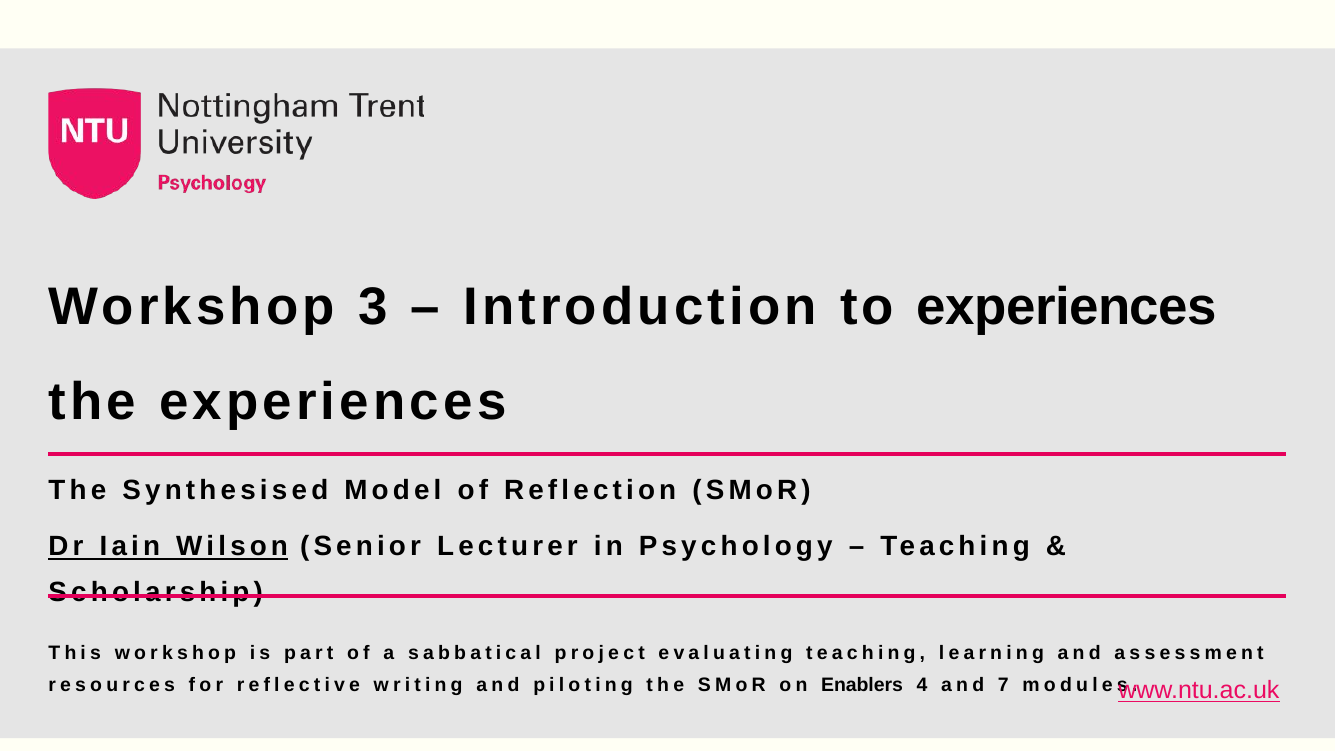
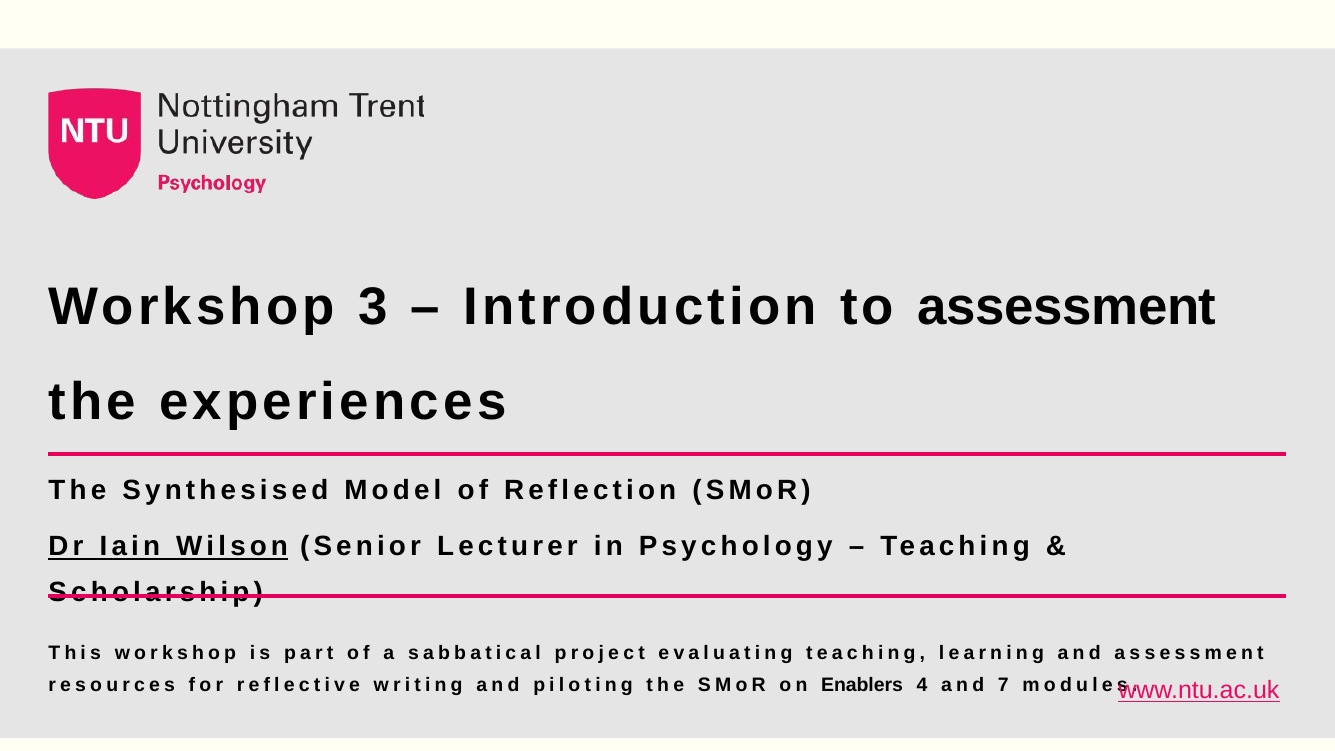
to experiences: experiences -> assessment (1067, 307)
